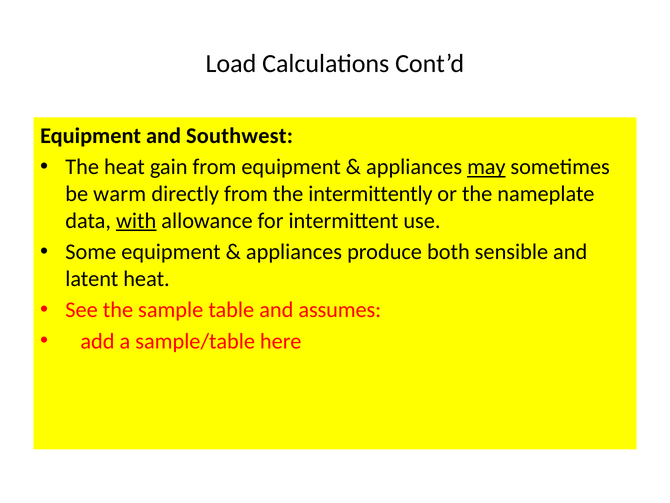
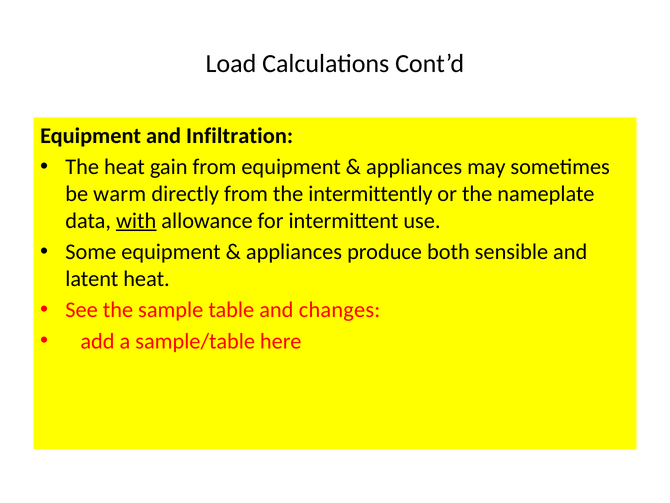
Southwest: Southwest -> Infiltration (240, 136)
may underline: present -> none (486, 167)
assumes: assumes -> changes (340, 310)
